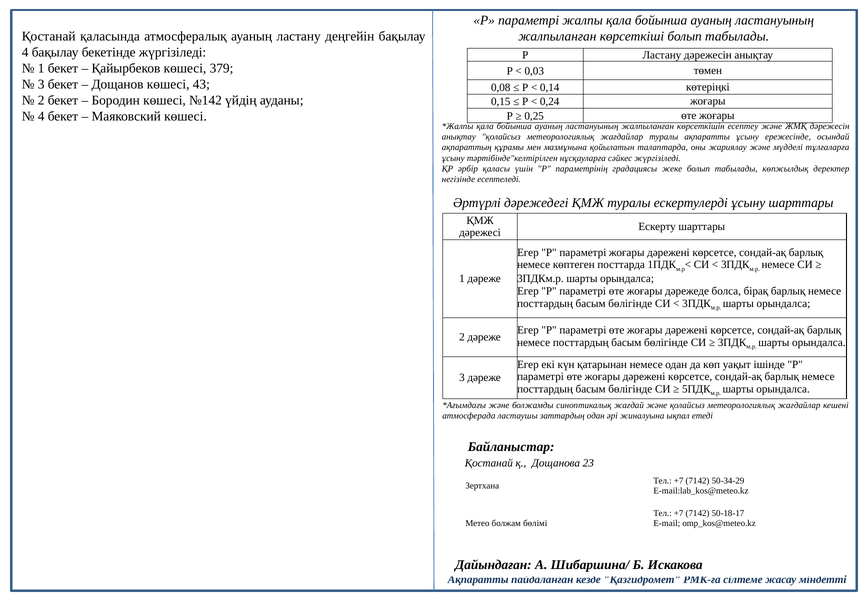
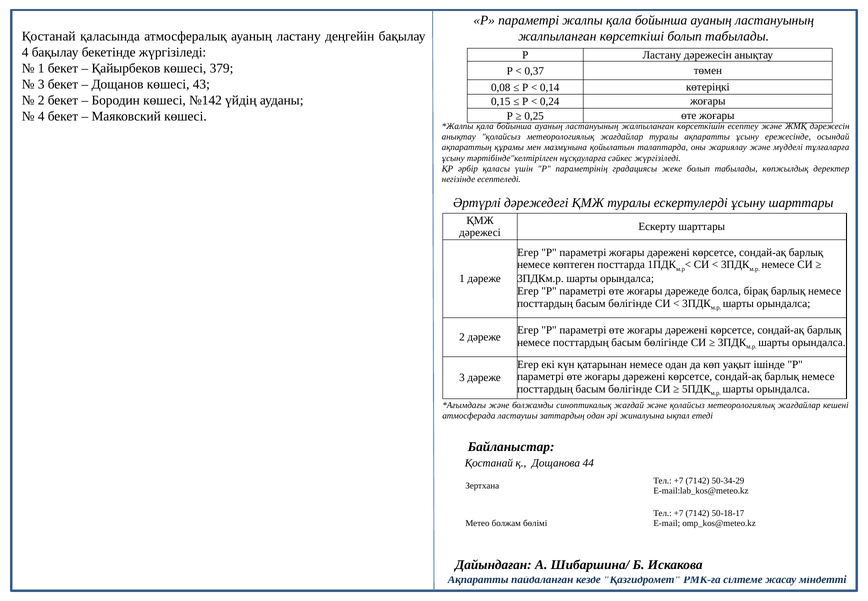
0,03: 0,03 -> 0,37 (534, 71)
23: 23 -> 44 (588, 463)
